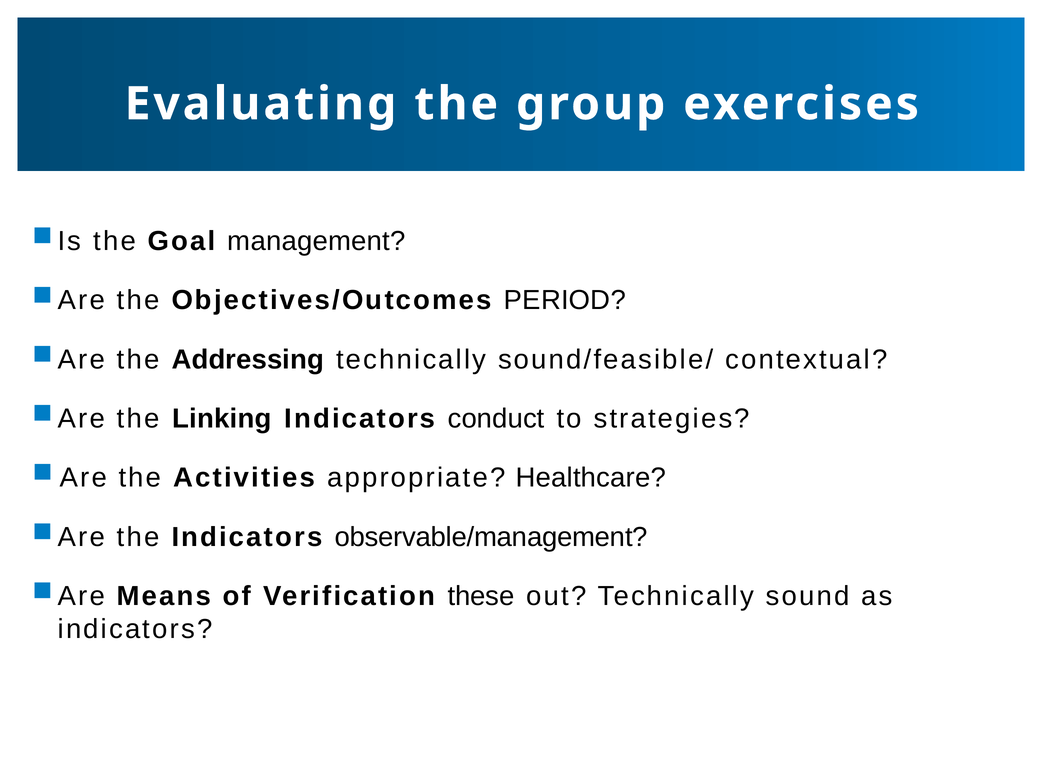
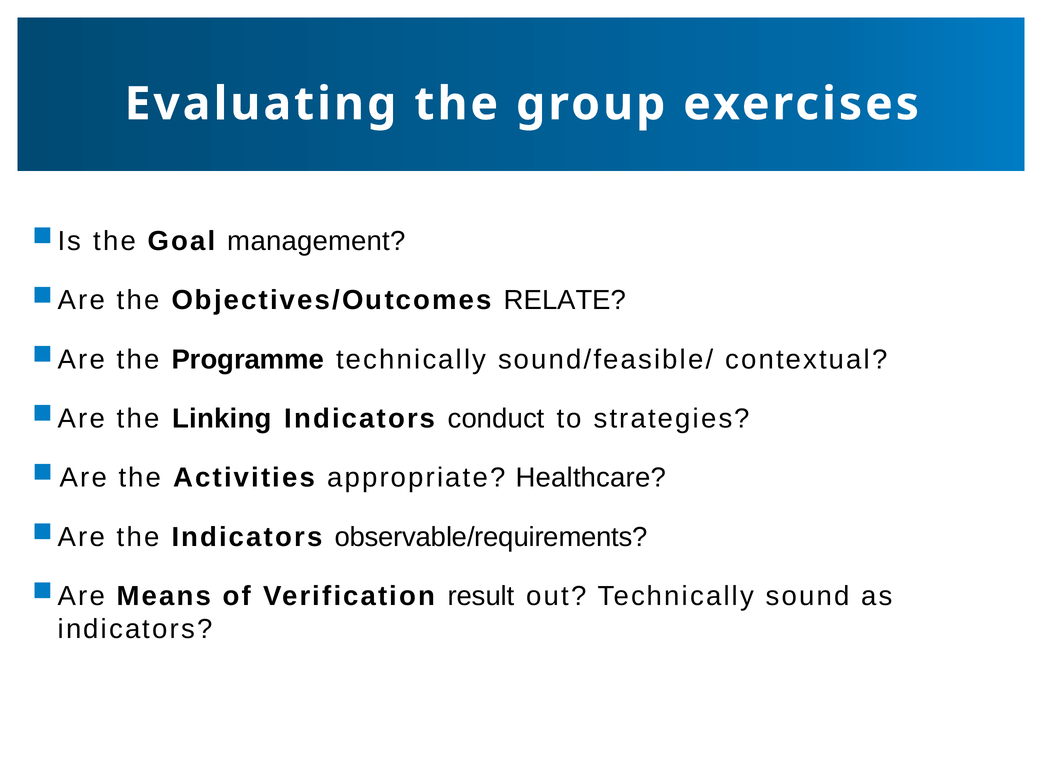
PERIOD: PERIOD -> RELATE (565, 301)
Addressing: Addressing -> Programme (248, 360)
observable/management: observable/management -> observable/requirements (491, 537)
these: these -> result (481, 597)
